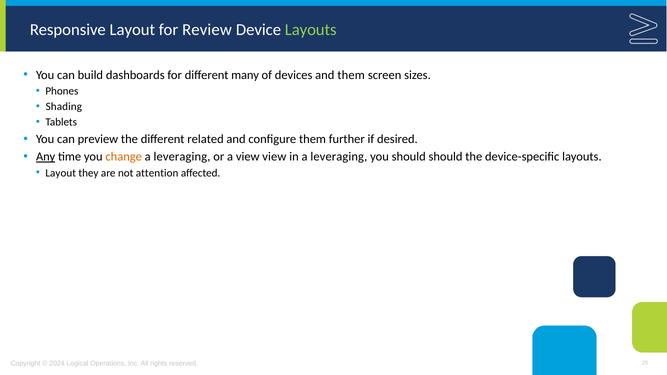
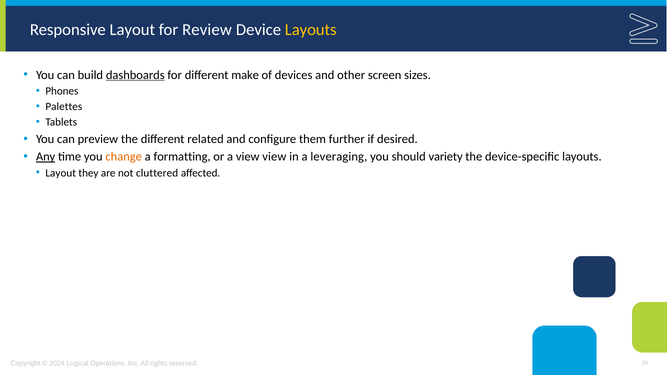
Layouts colour: light green -> yellow (311, 30)
dashboards underline: none -> present (135, 75)
many: many -> make (245, 75)
and them: them -> other (351, 75)
Shading: Shading -> Palettes (64, 107)
leveraging: leveraging -> formatting (182, 157)
should should: should -> variety (446, 157)
attention: attention -> cluttered (157, 173)
